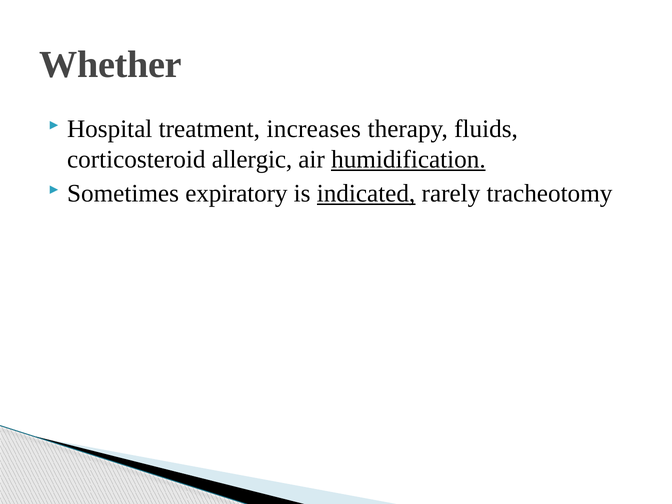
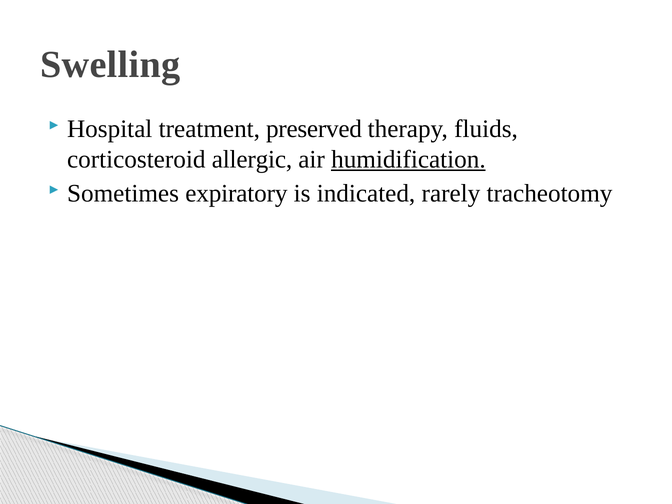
Whether: Whether -> Swelling (110, 65)
increases: increases -> preserved (314, 129)
indicated underline: present -> none (366, 193)
